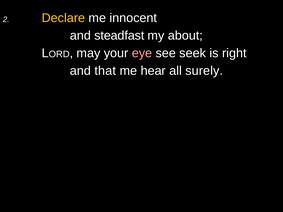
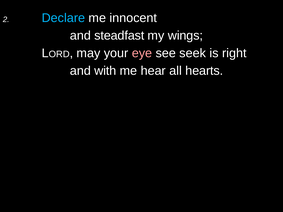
Declare colour: yellow -> light blue (63, 18)
about: about -> wings (185, 36)
that: that -> with (105, 71)
surely: surely -> hearts (204, 71)
